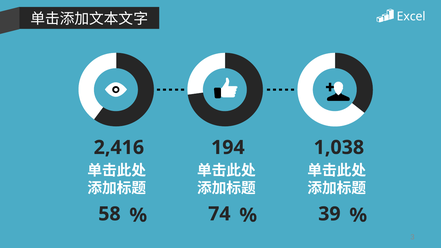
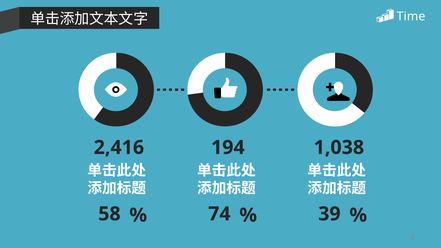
Excel: Excel -> Time (411, 16)
